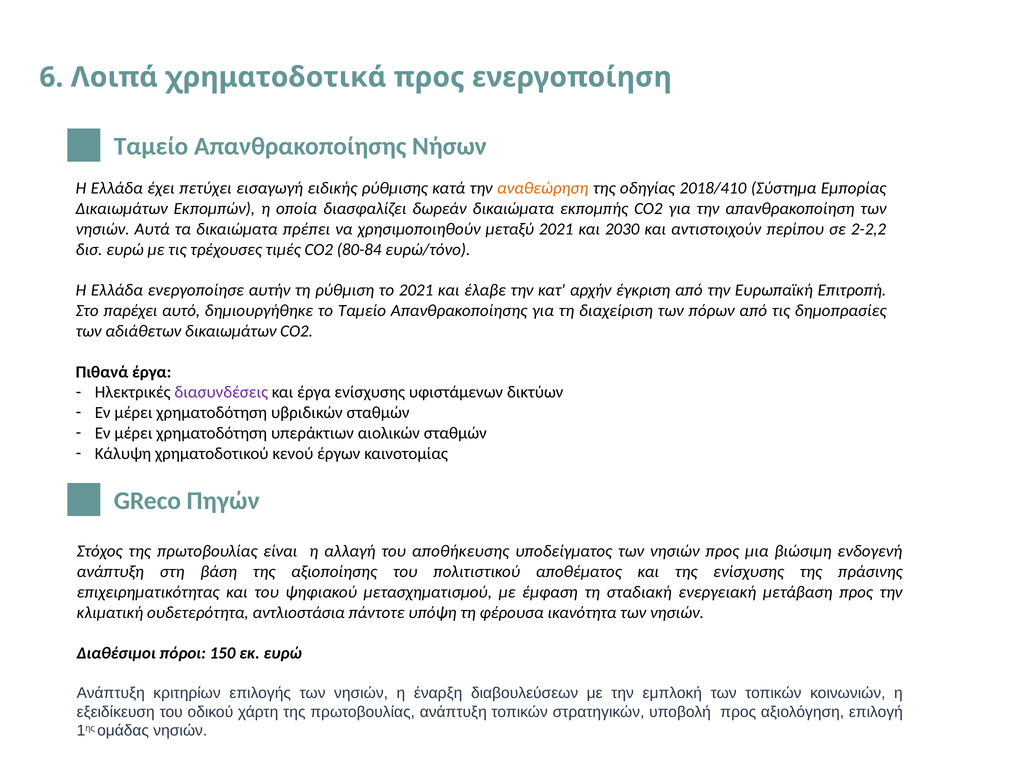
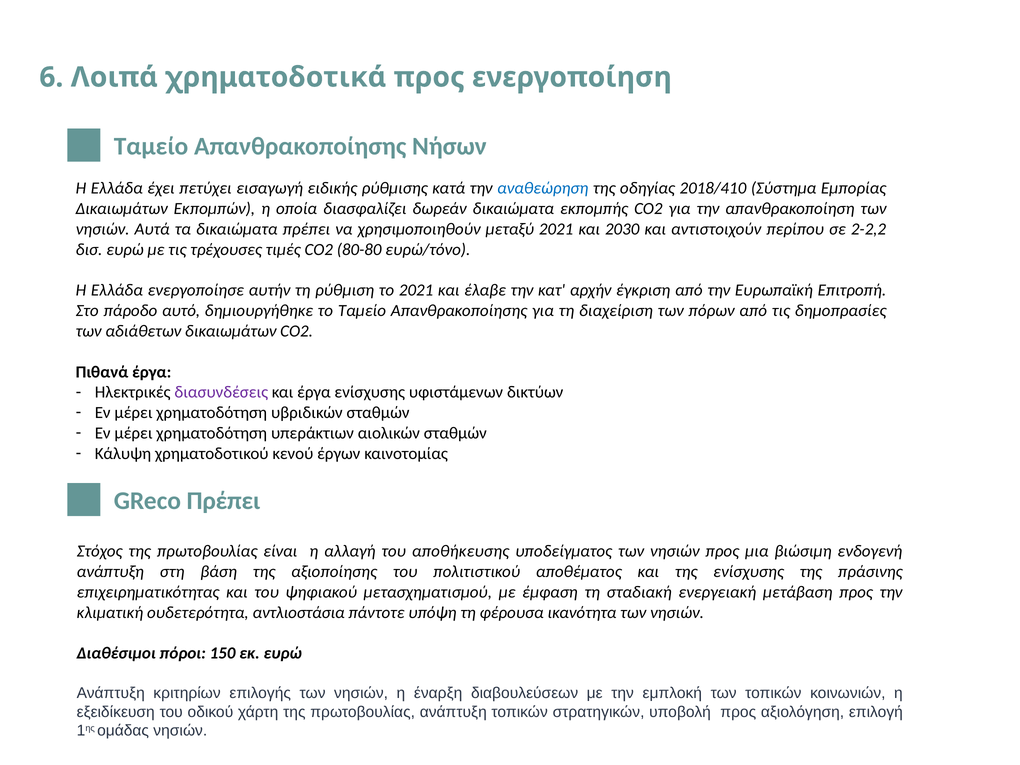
αναθεώρηση colour: orange -> blue (543, 188)
80-84: 80-84 -> 80-80 (359, 250)
παρέχει: παρέχει -> πάροδο (130, 311)
GReco Πηγών: Πηγών -> Πρέπει (223, 501)
